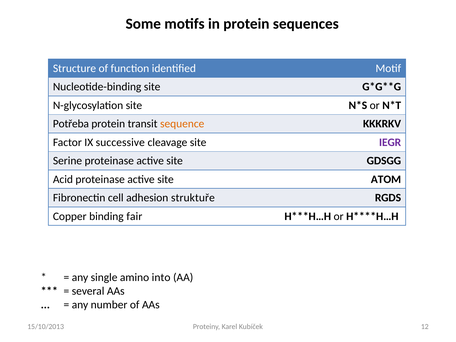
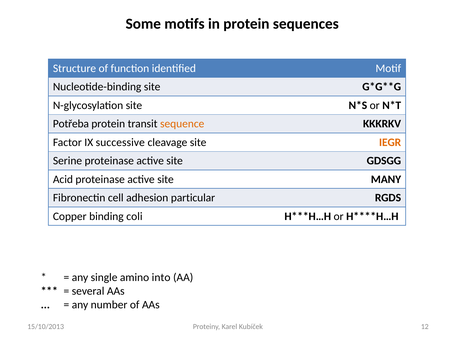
IEGR colour: purple -> orange (390, 142)
ATOM: ATOM -> MANY (386, 179)
struktuře: struktuře -> particular (193, 198)
fair: fair -> coli (134, 216)
